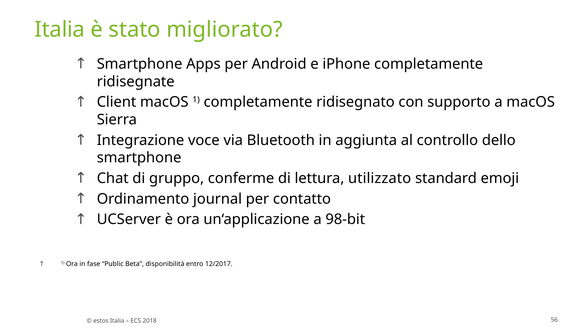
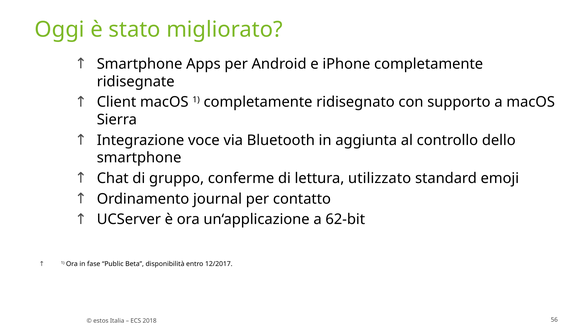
Italia: Italia -> Oggi (60, 29)
98-bit: 98-bit -> 62-bit (345, 220)
